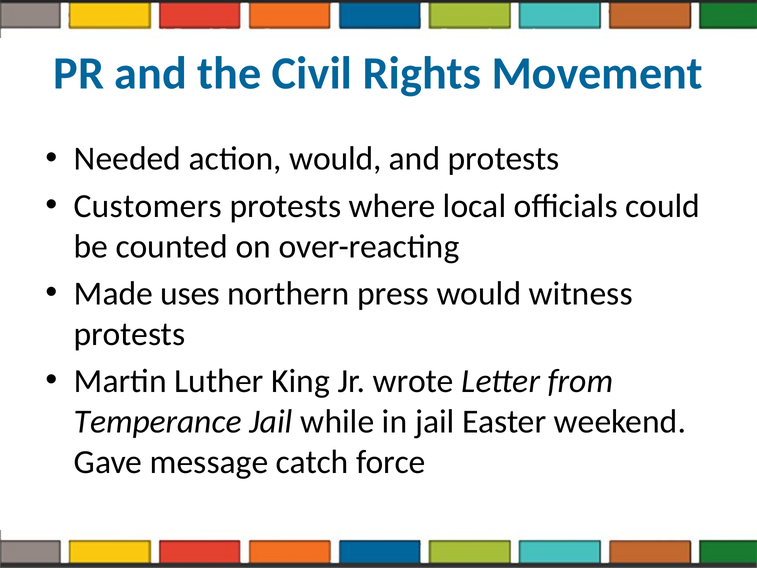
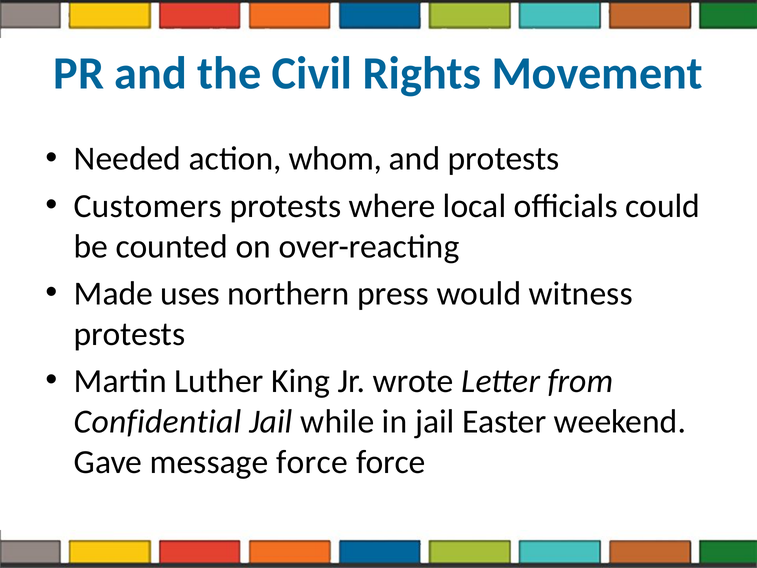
action would: would -> whom (335, 159)
Temperance: Temperance -> Confidential (158, 421)
message catch: catch -> force (312, 462)
